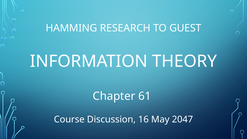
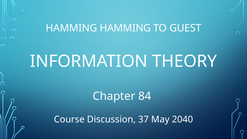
HAMMING RESEARCH: RESEARCH -> HAMMING (125, 28)
61: 61 -> 84 (145, 96)
16: 16 -> 37 (143, 119)
2047: 2047 -> 2040 (182, 119)
